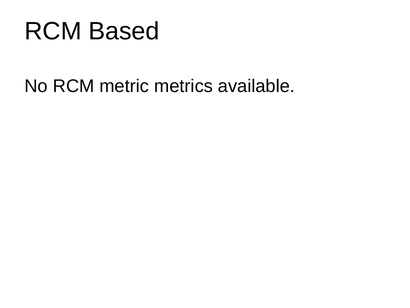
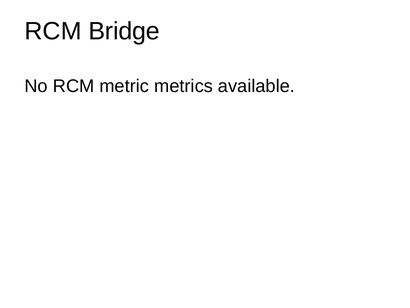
Based: Based -> Bridge (124, 31)
